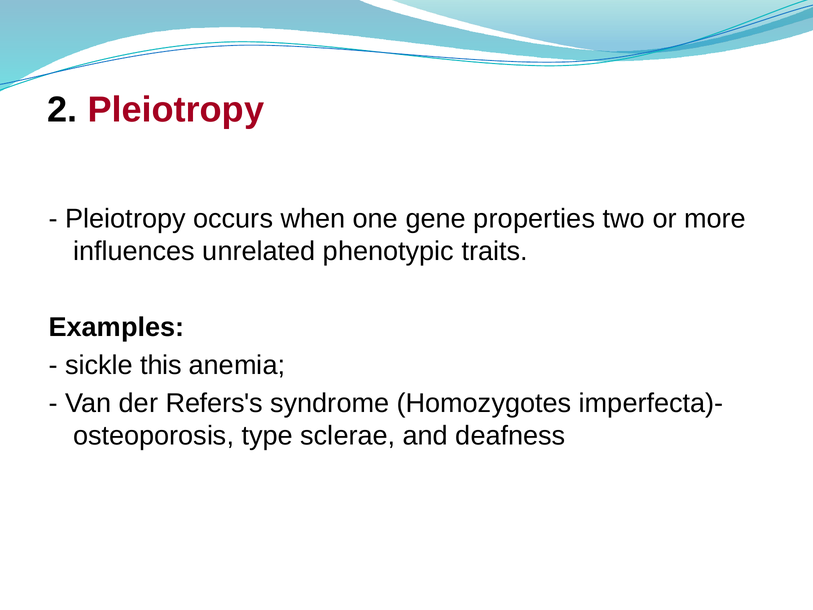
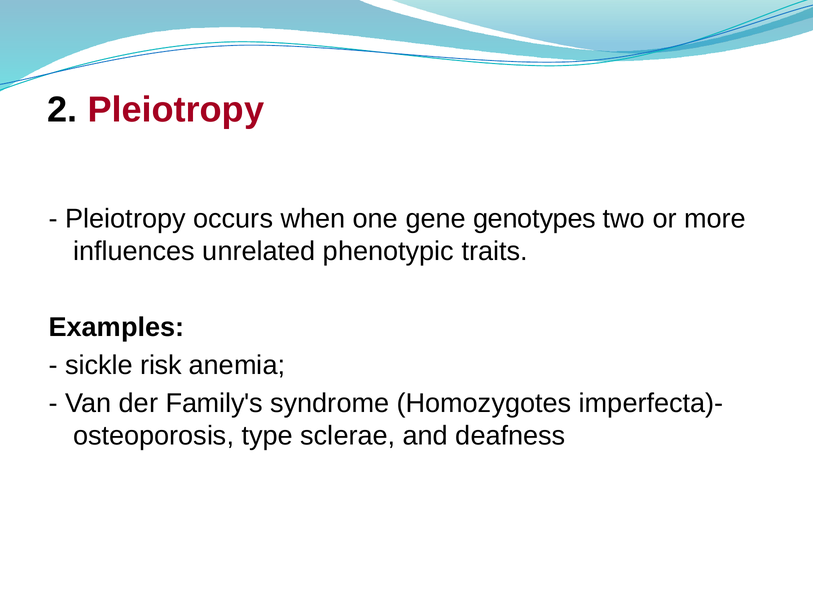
properties: properties -> genotypes (535, 219)
this: this -> risk (161, 365)
Refers's: Refers's -> Family's (214, 403)
